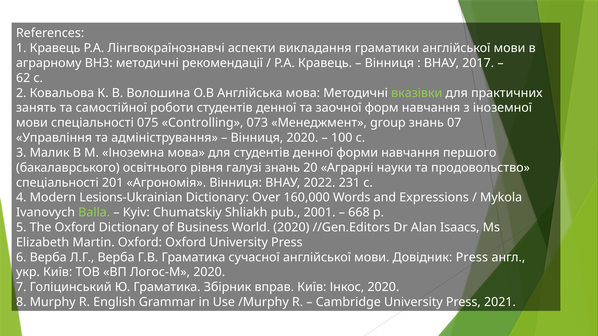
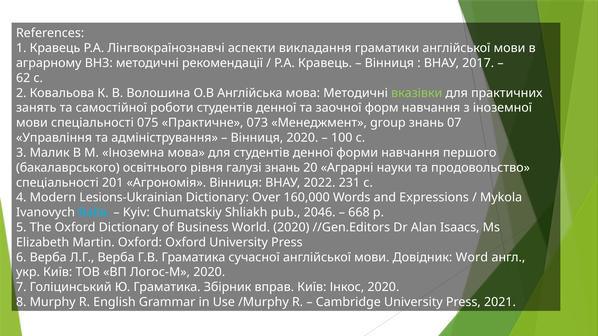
Controlling: Controlling -> Практичне (203, 123)
Balla colour: light green -> light blue (94, 213)
2001: 2001 -> 2046 (320, 213)
Довідник Press: Press -> Word (472, 258)
